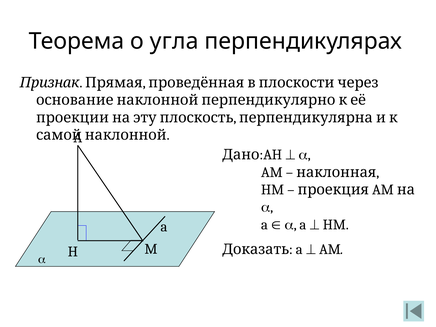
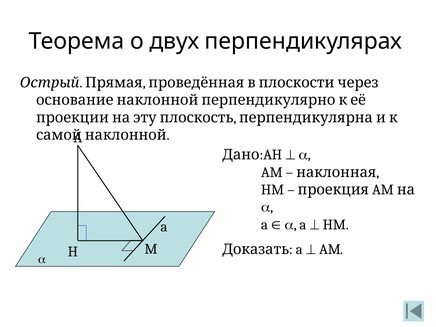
угла: угла -> двух (174, 41)
Признак: Признак -> Острый (50, 83)
